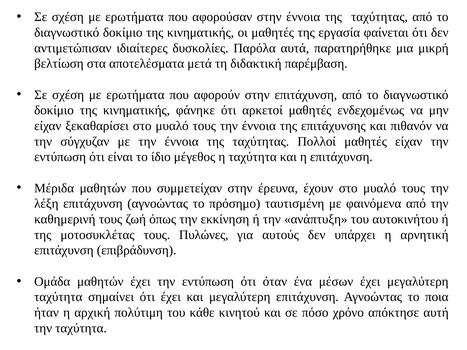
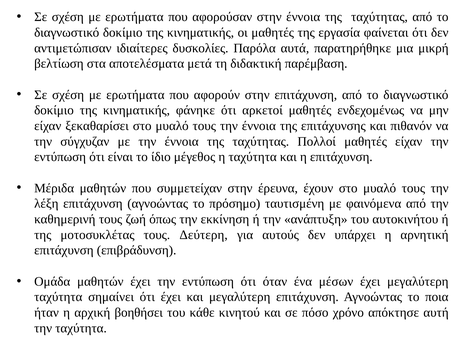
Πυλώνες: Πυλώνες -> Δεύτερη (204, 235)
πολύτιμη: πολύτιμη -> βοηθήσει (139, 313)
